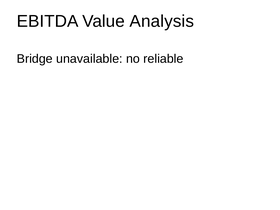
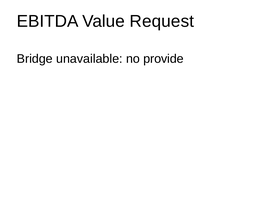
Analysis: Analysis -> Request (162, 21)
reliable: reliable -> provide (163, 59)
